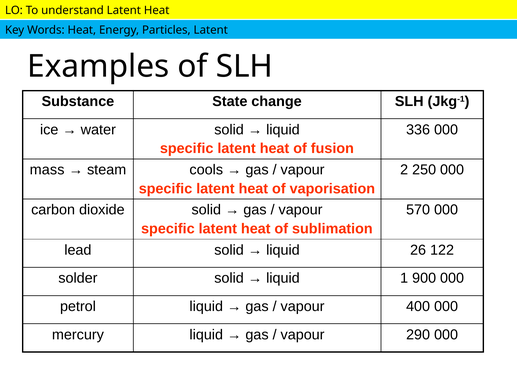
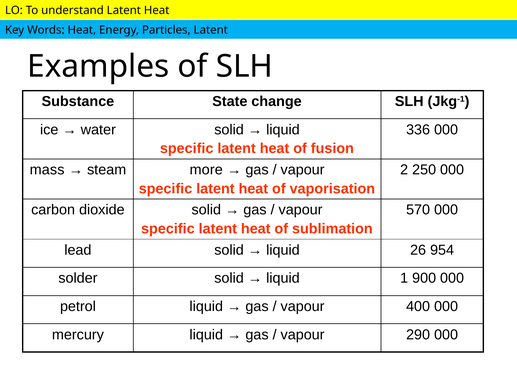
cools: cools -> more (206, 170)
122: 122 -> 954 (442, 250)
